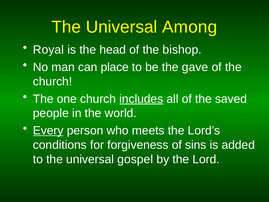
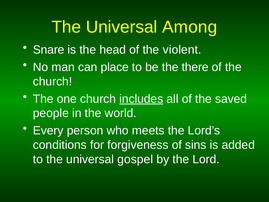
Royal: Royal -> Snare (49, 50)
bishop: bishop -> violent (182, 50)
gave: gave -> there (195, 67)
Every underline: present -> none (48, 130)
